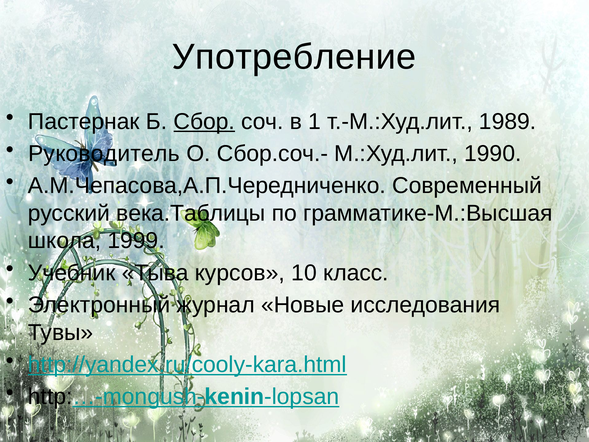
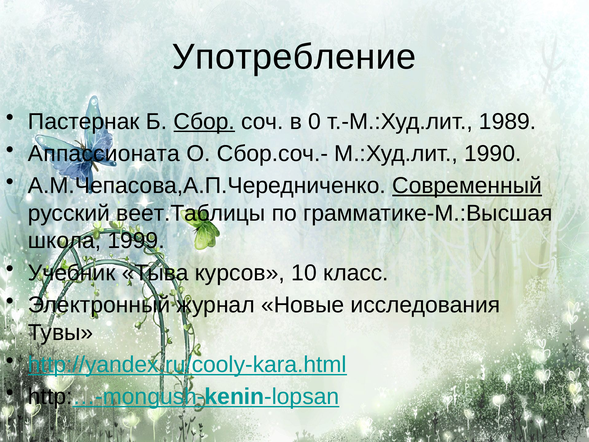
1: 1 -> 0 (315, 121)
Руководитель: Руководитель -> Аппассионата (104, 153)
Современный underline: none -> present (467, 186)
века.Таблицы: века.Таблицы -> веет.Таблицы (191, 213)
